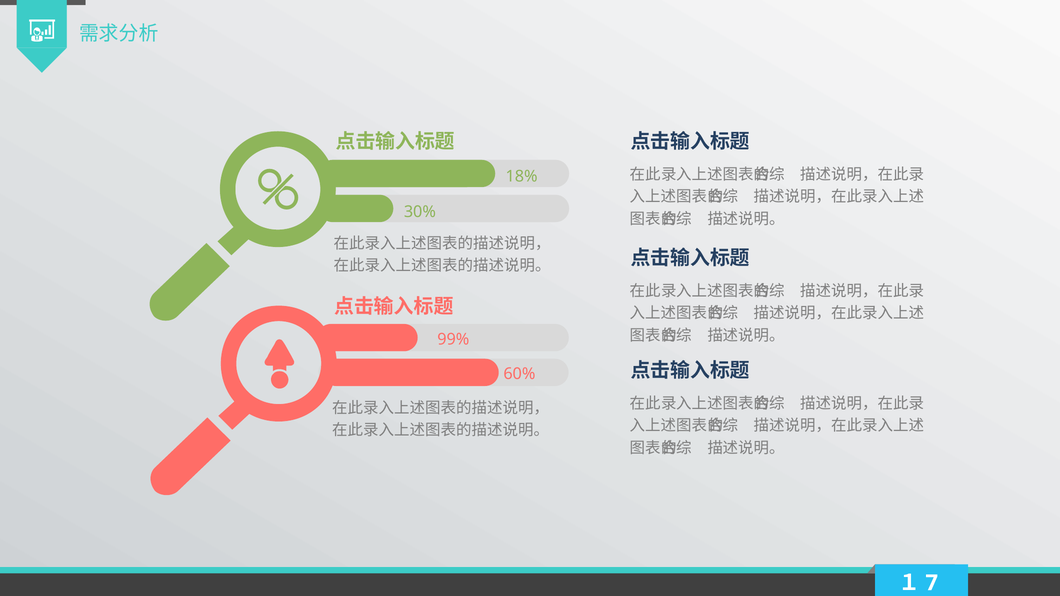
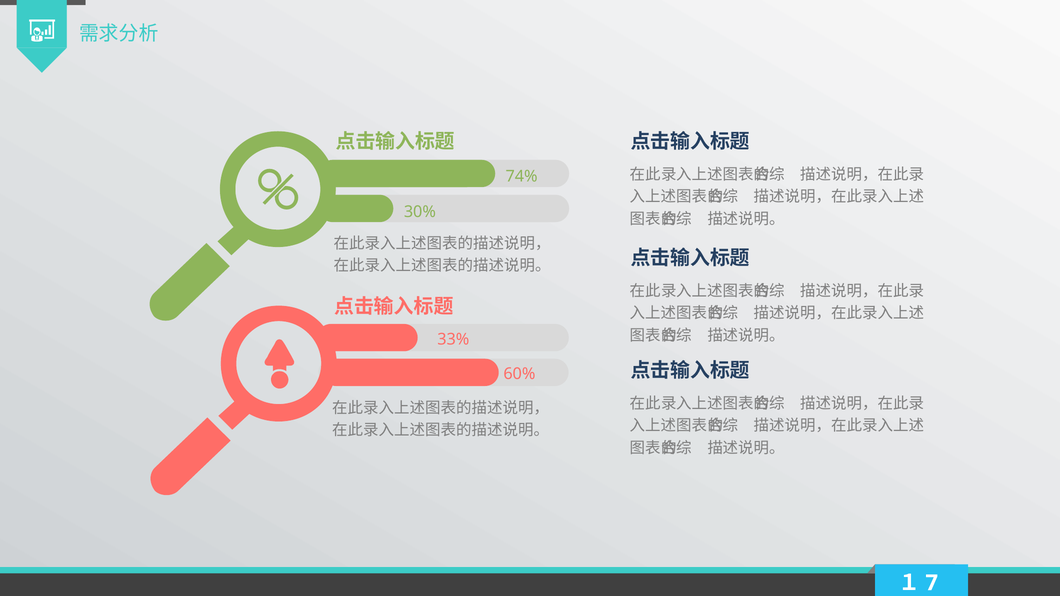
18%: 18% -> 74% (522, 176)
99%: 99% -> 33% (453, 339)
